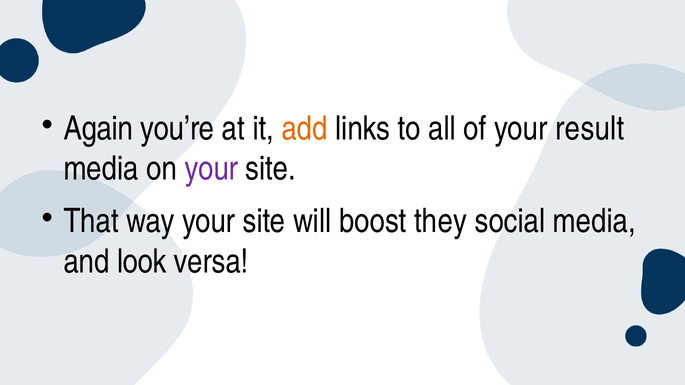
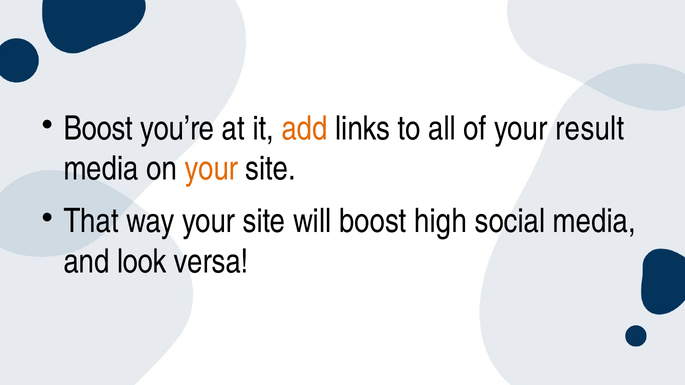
Again: Again -> Boost (98, 129)
your colour: purple -> orange (211, 169)
they: they -> high (440, 222)
